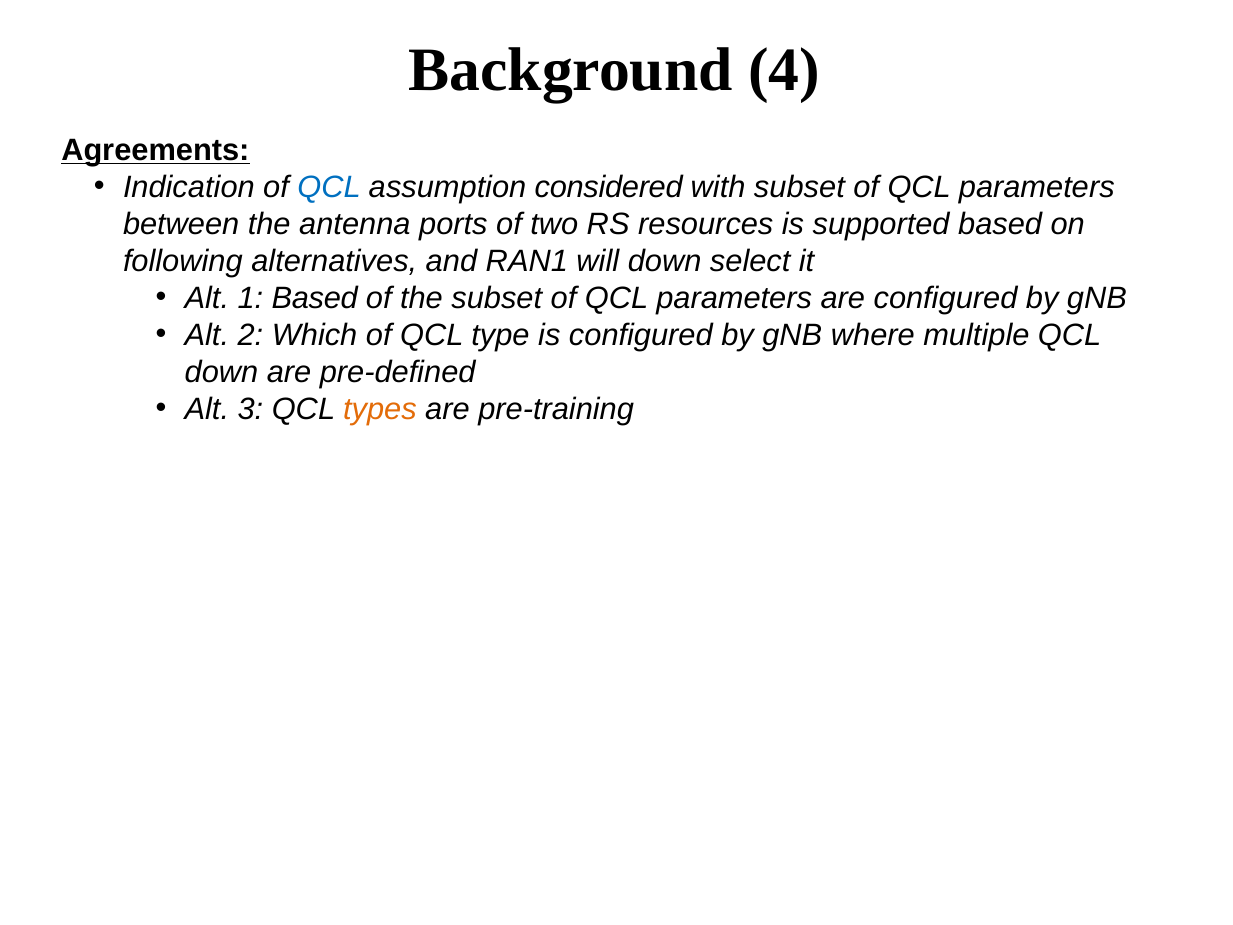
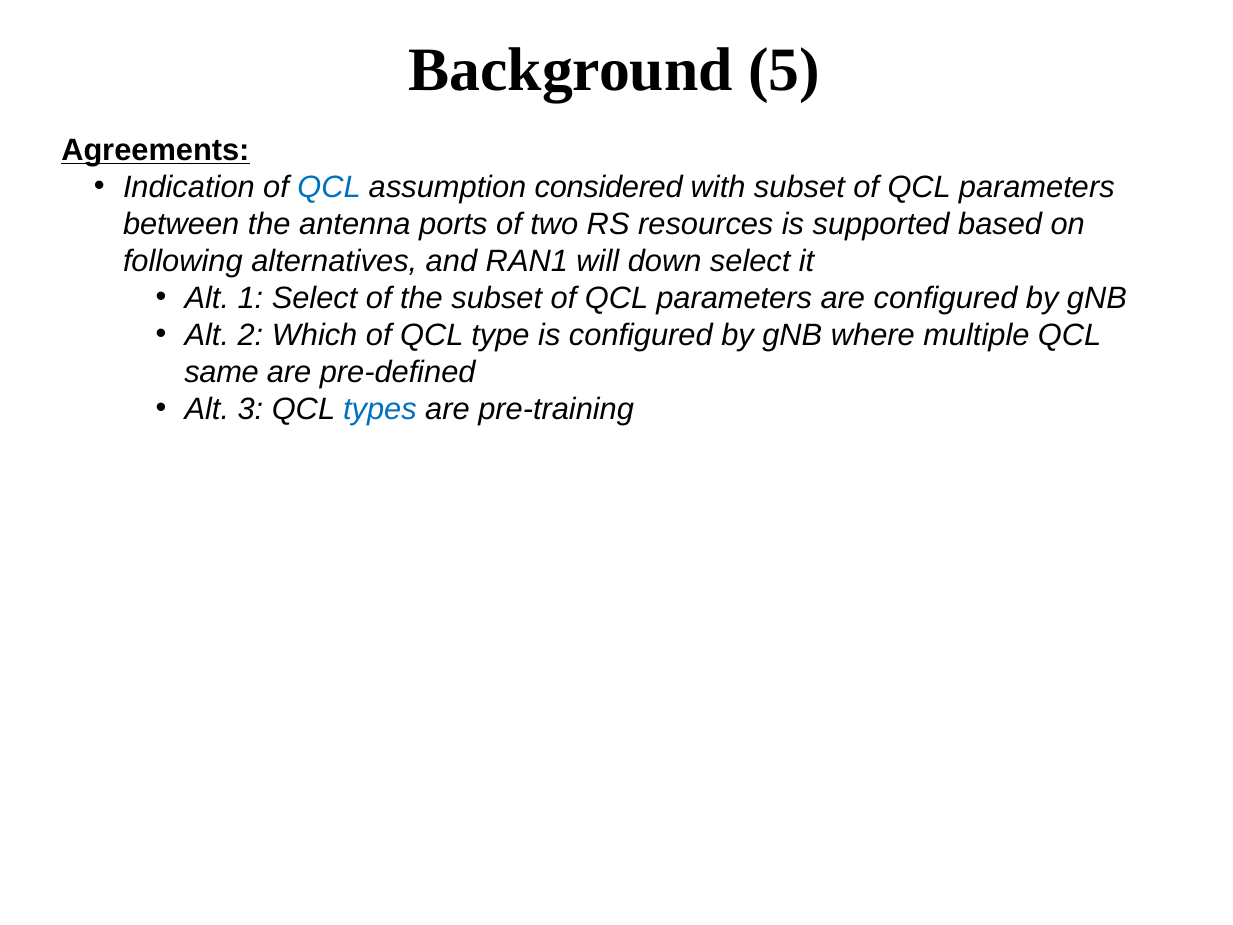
4: 4 -> 5 (784, 70)
1 Based: Based -> Select (315, 298)
down: down -> same (222, 372)
types colour: orange -> blue (380, 409)
